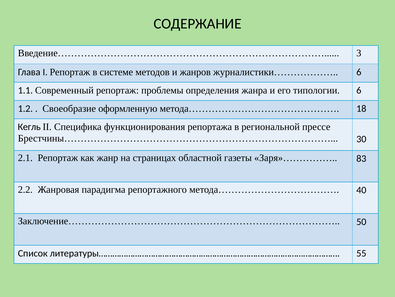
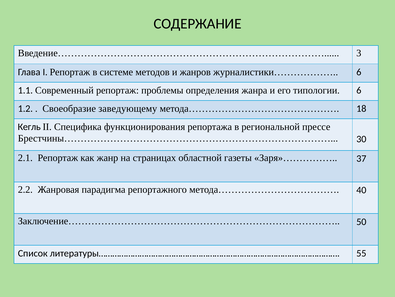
оформленную: оформленную -> заведующему (128, 108)
83: 83 -> 37 (361, 158)
